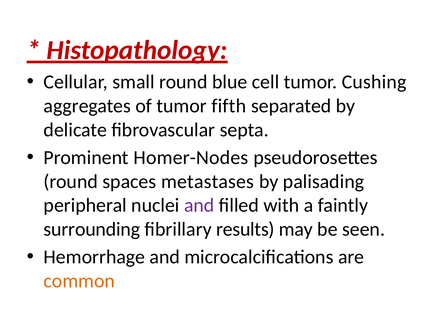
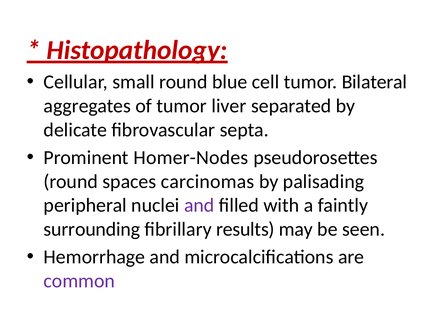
Cushing: Cushing -> Bilateral (374, 82)
fifth: fifth -> liver (229, 106)
metastases: metastases -> carcinomas (208, 182)
common colour: orange -> purple (79, 281)
